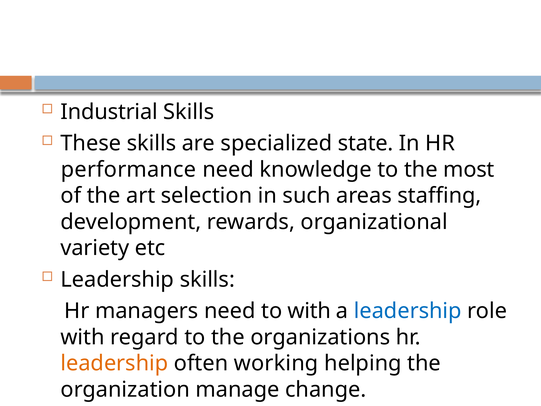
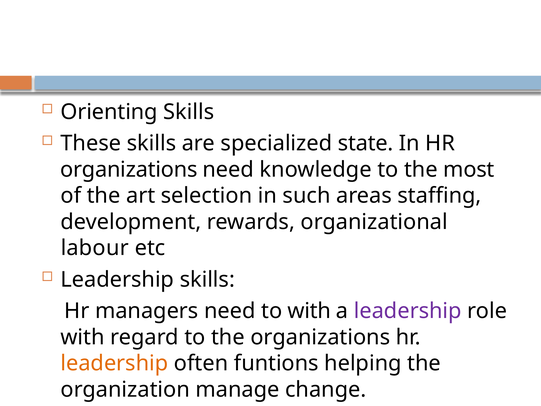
Industrial: Industrial -> Orienting (109, 112)
performance: performance -> organizations (129, 170)
variety: variety -> labour (95, 248)
leadership colour: blue -> purple (408, 311)
working: working -> funtions (276, 363)
